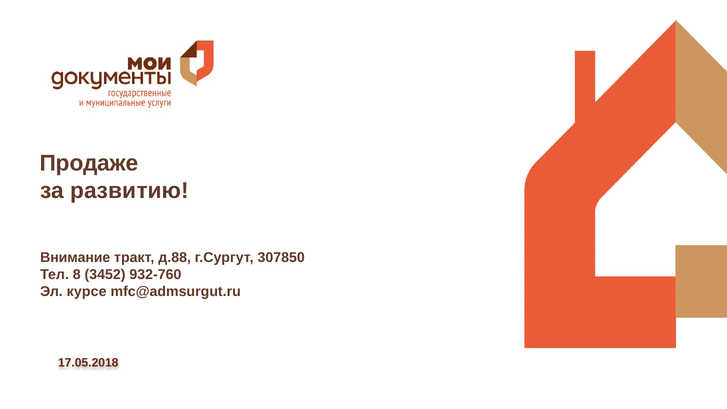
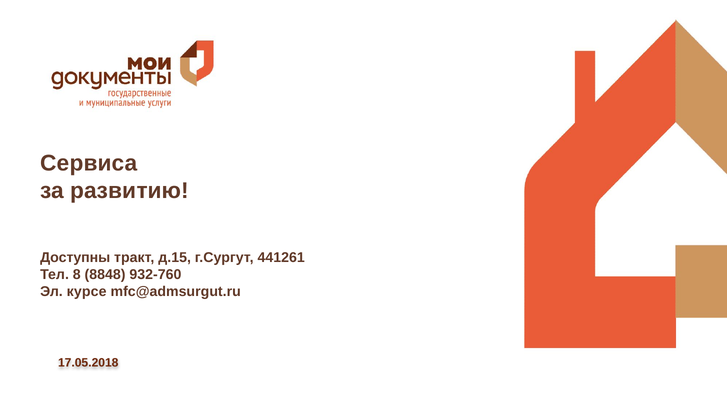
Продаже: Продаже -> Сервиса (89, 163)
Внимание: Внимание -> Доступны (75, 258)
д.88: д.88 -> д.15 (175, 258)
307850: 307850 -> 441261 (281, 258)
3452: 3452 -> 8848 (105, 275)
